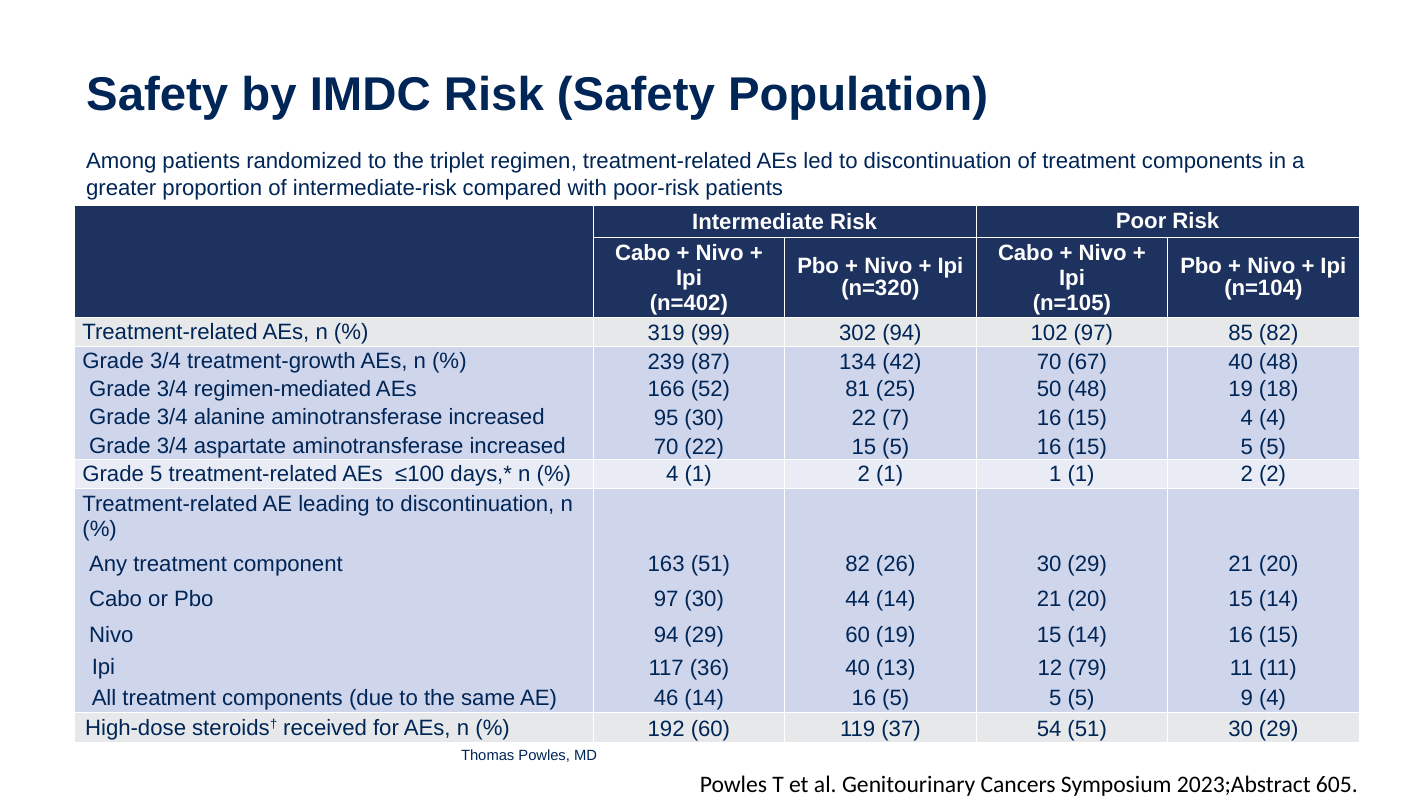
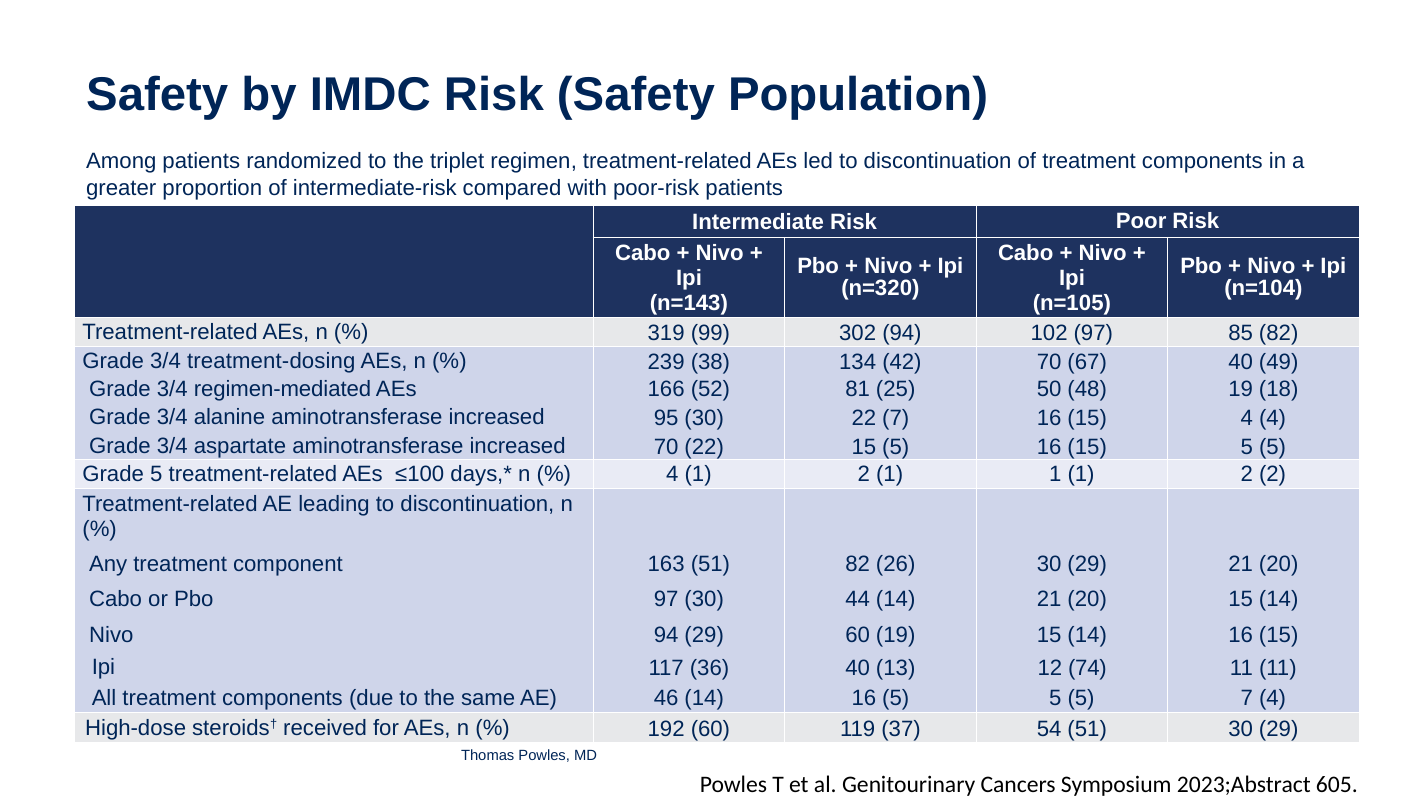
n=402: n=402 -> n=143 (689, 303)
treatment-growth: treatment-growth -> treatment-dosing (271, 361)
87: 87 -> 38 (710, 362)
40 48: 48 -> 49 (1279, 362)
79: 79 -> 74 (1087, 668)
5 9: 9 -> 7 (1247, 698)
